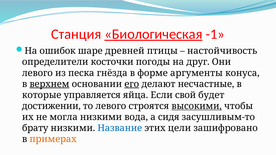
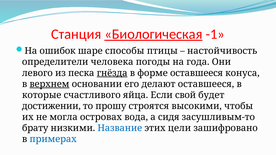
древней: древней -> способы (125, 51)
косточки: косточки -> человека (112, 62)
друг: друг -> года (198, 62)
гнёзда underline: none -> present (112, 73)
форме аргументы: аргументы -> оставшееся (197, 73)
его underline: present -> none (132, 84)
делают несчастные: несчастные -> оставшееся (206, 84)
управляется: управляется -> счастливого (92, 95)
то левого: левого -> прошу (111, 106)
высокими underline: present -> none (197, 106)
могла низкими: низкими -> островах (101, 117)
примерах colour: orange -> blue (53, 139)
